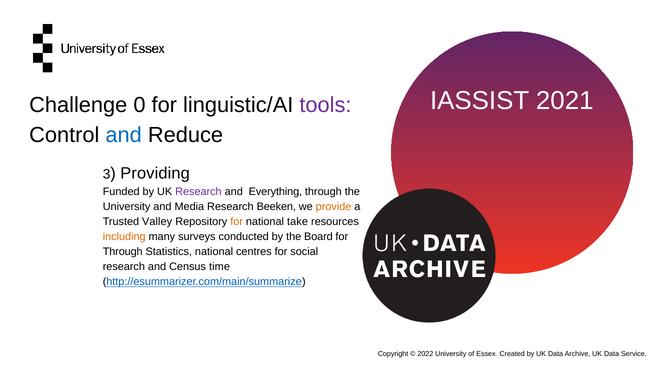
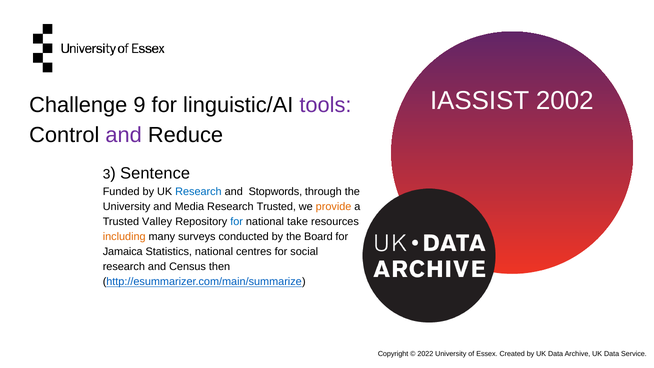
2021: 2021 -> 2002 (565, 101)
0: 0 -> 9 (139, 105)
and colour: blue -> purple (124, 135)
Providing: Providing -> Sentence (155, 173)
Research colour: purple -> blue (198, 192)
Everything: Everything -> Stopwords (275, 192)
Research Beeken: Beeken -> Trusted (276, 207)
for colour: orange -> blue (237, 222)
Through: Through -> Jamaica (123, 252)
time: time -> then (220, 267)
